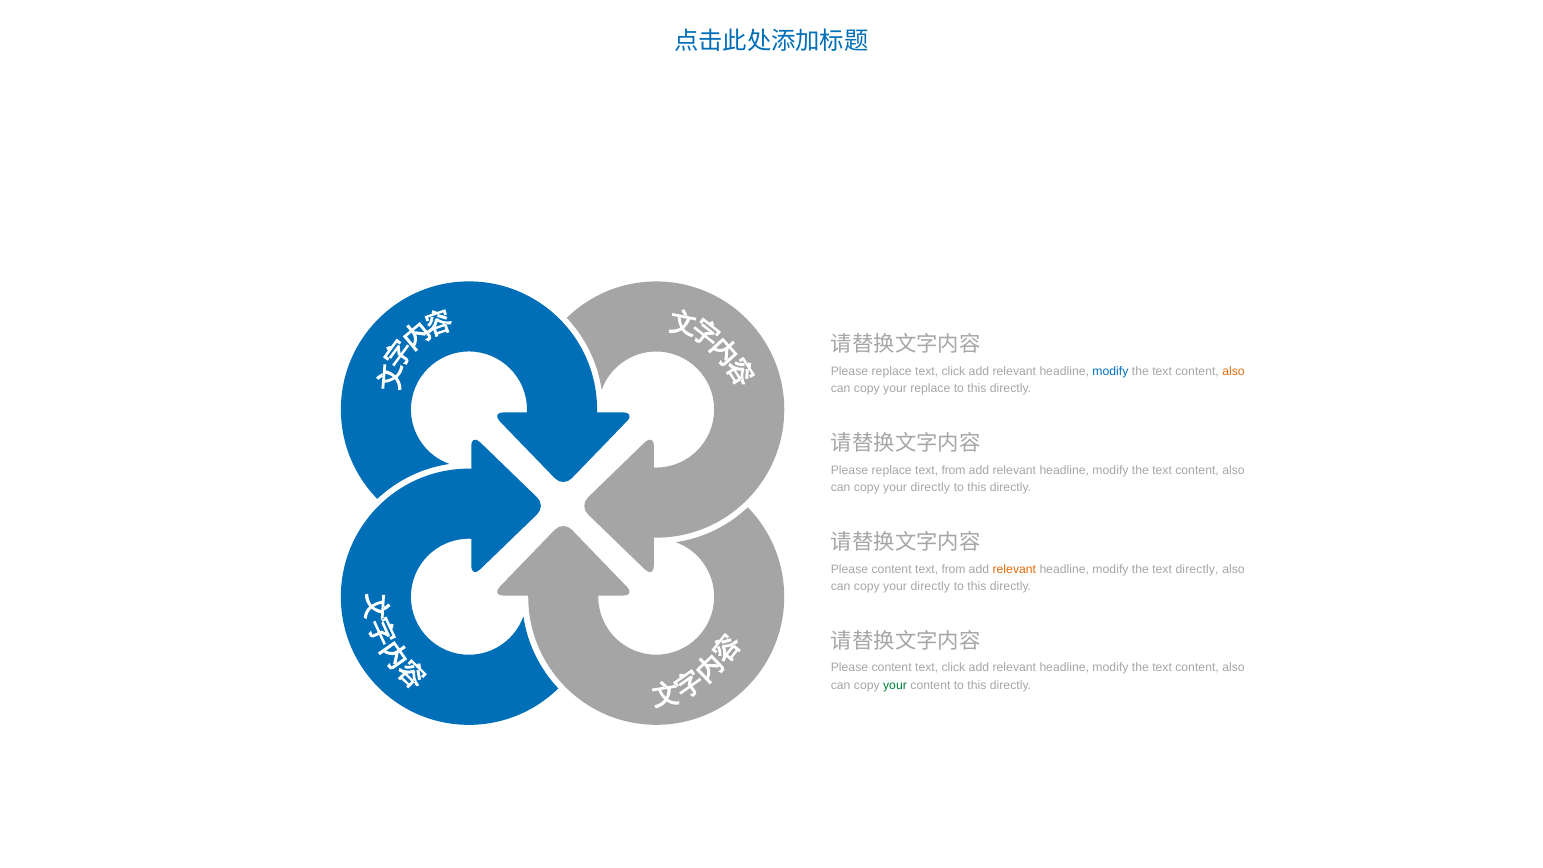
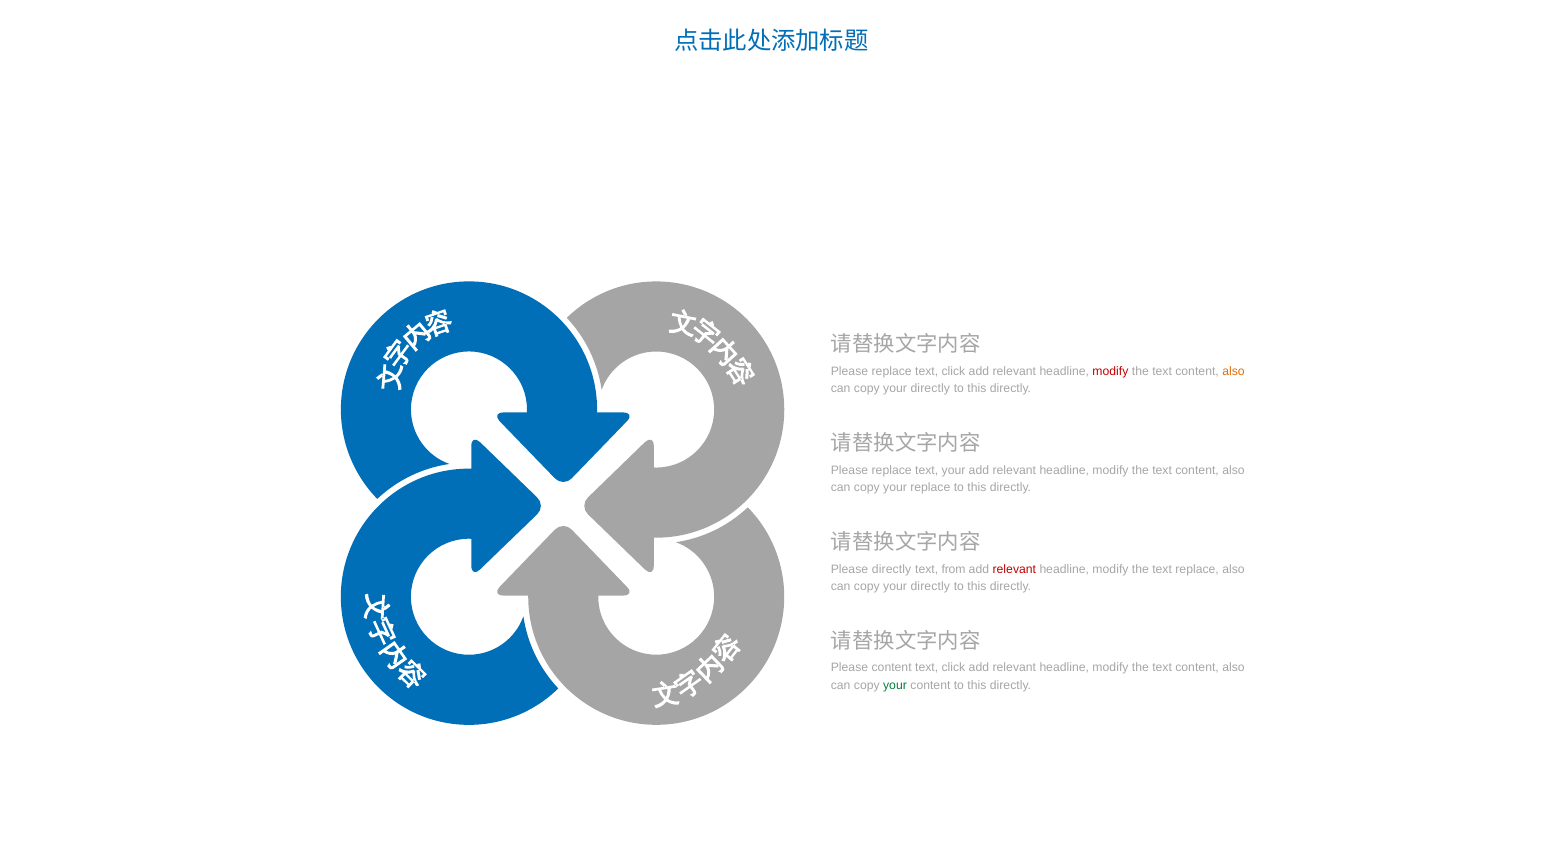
modify colour: blue -> red (1110, 371)
replace: replace -> directly (930, 389)
replace text from: from -> your (954, 470)
directly: directly -> replace (930, 488)
content: content -> directly (892, 569)
relevant colour: orange -> red (1014, 569)
text directly: directly -> replace (1197, 569)
